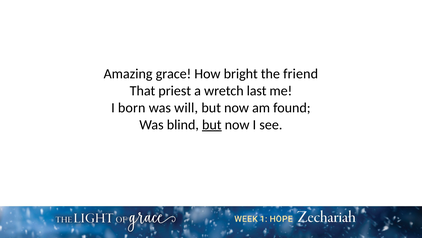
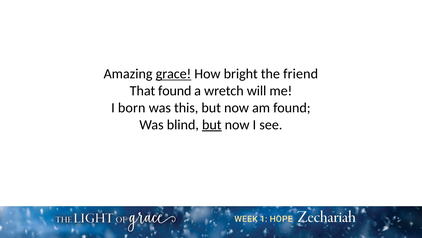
grace underline: none -> present (173, 74)
That priest: priest -> found (175, 91)
last: last -> will (257, 91)
will: will -> this (186, 108)
